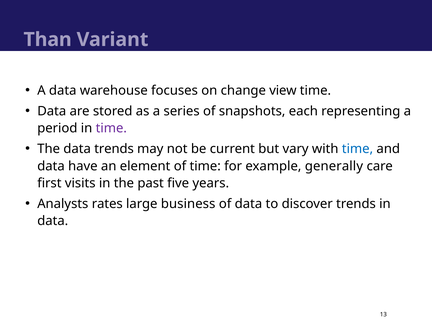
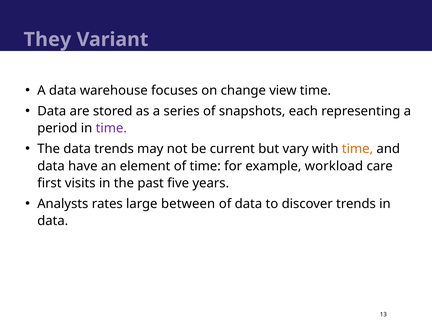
Than: Than -> They (47, 40)
time colour: blue -> orange (357, 149)
generally: generally -> workload (334, 166)
business: business -> between (188, 204)
